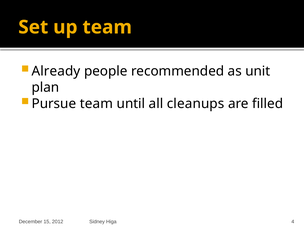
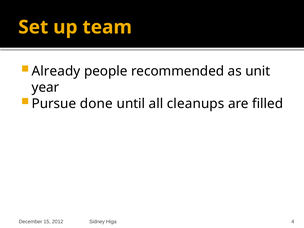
plan: plan -> year (45, 87)
Pursue team: team -> done (96, 104)
